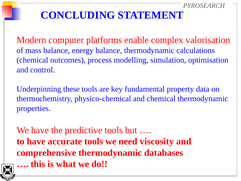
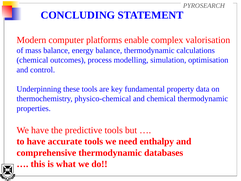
viscosity: viscosity -> enthalpy (157, 141)
